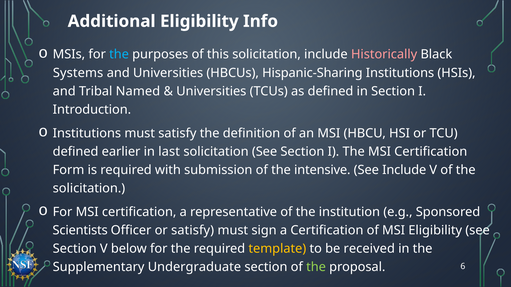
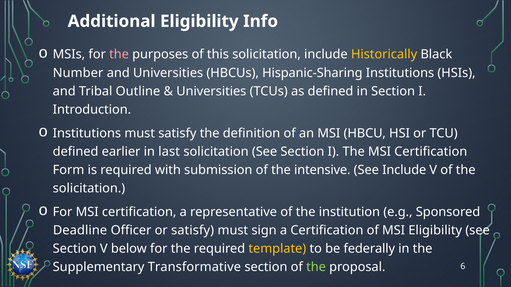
the colour: light blue -> pink (119, 55)
Historically colour: pink -> yellow (384, 55)
Systems: Systems -> Number (78, 73)
Named: Named -> Outline (138, 91)
Scientists: Scientists -> Deadline (80, 231)
received: received -> federally (369, 249)
Undergraduate: Undergraduate -> Transformative (194, 268)
